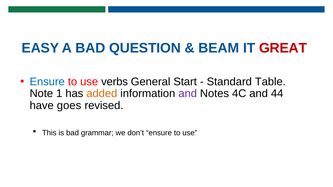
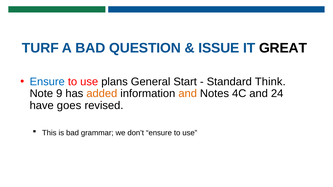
EASY: EASY -> TURF (40, 48)
BEAM: BEAM -> ISSUE (219, 48)
GREAT colour: red -> black (283, 48)
verbs: verbs -> plans (115, 82)
Table: Table -> Think (270, 82)
1: 1 -> 9 (59, 94)
and colour: purple -> orange (188, 94)
44: 44 -> 24 (277, 94)
